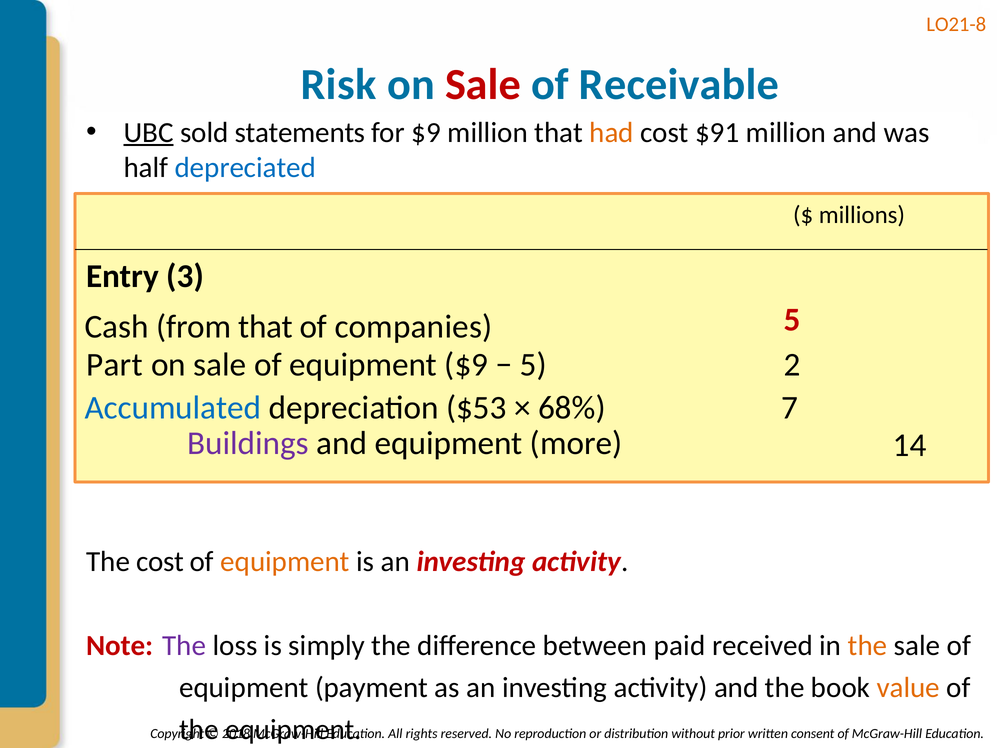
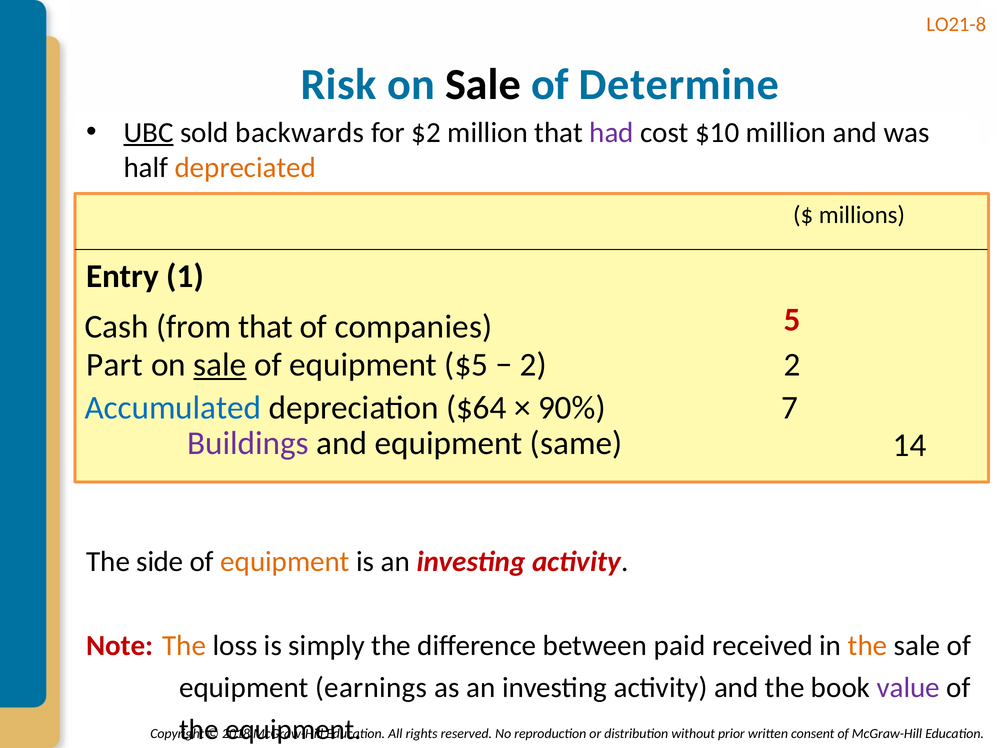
Sale colour: red -> black (483, 84)
Receivable: Receivable -> Determine (679, 84)
statements: statements -> backwards (300, 132)
for $9: $9 -> $2 (426, 132)
had colour: orange -> purple (612, 132)
$91: $91 -> $10 (717, 132)
depreciated colour: blue -> orange (245, 167)
3: 3 -> 1 (185, 276)
sale underline: none -> present (220, 365)
equipment $9: $9 -> $5 (466, 365)
5: 5 -> 2 (533, 365)
$53: $53 -> $64 (476, 408)
68%: 68% -> 90% (572, 408)
more: more -> same (576, 443)
The cost: cost -> side (160, 562)
The colour: purple -> orange (184, 646)
payment: payment -> earnings (371, 687)
value colour: orange -> purple (908, 687)
